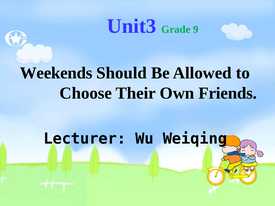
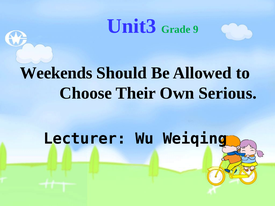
Friends: Friends -> Serious (228, 93)
